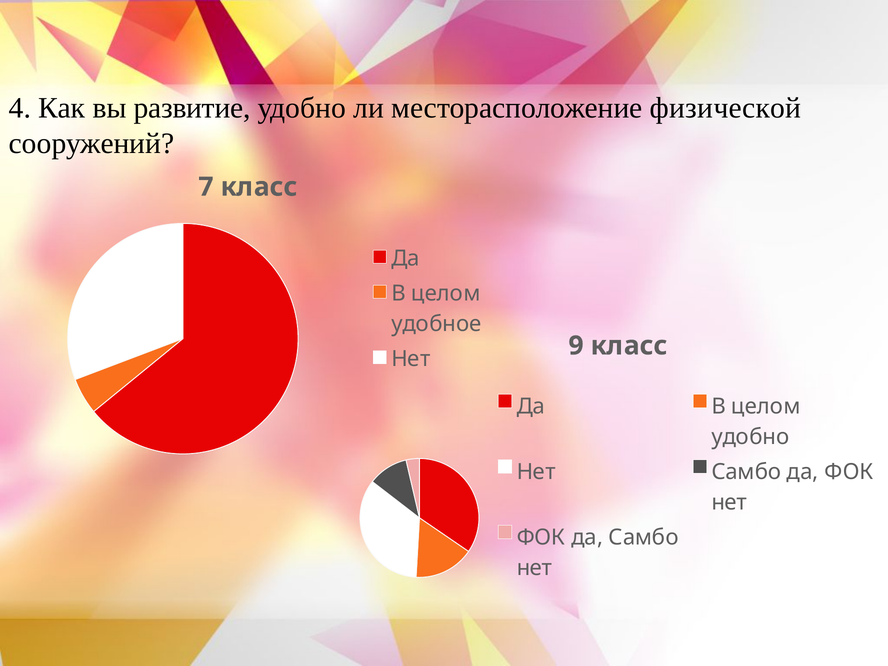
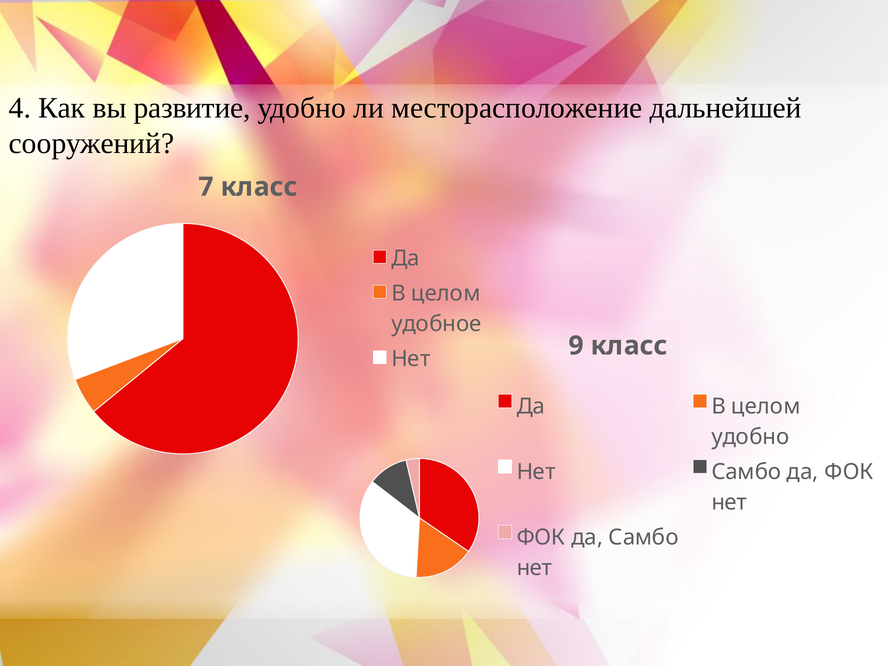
физической: физической -> дальнейшей (726, 108)
